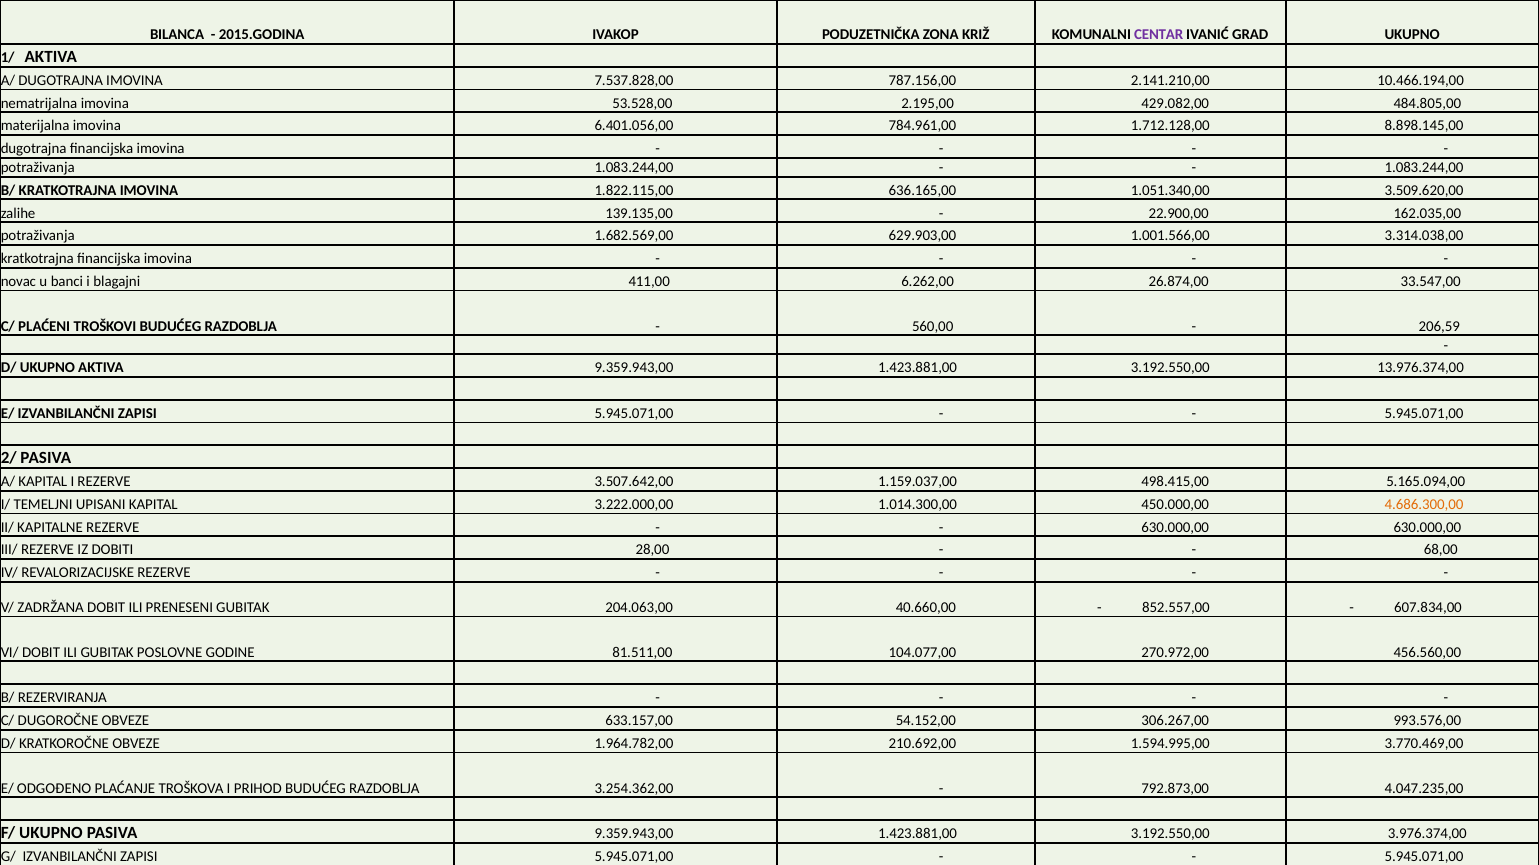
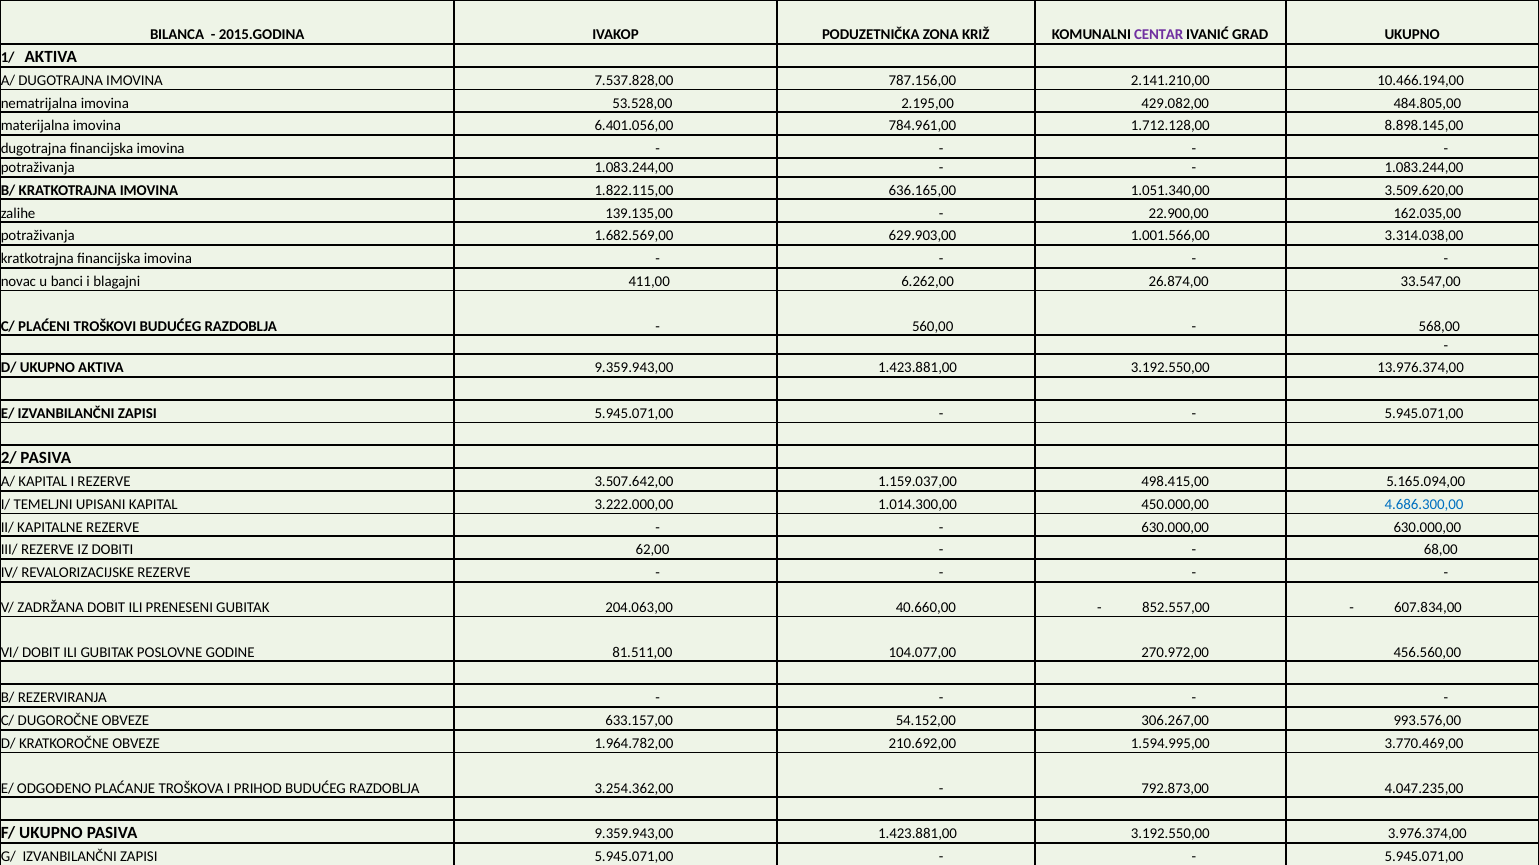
206,59: 206,59 -> 568,00 (1439, 327)
4.686.300,00 colour: orange -> blue (1424, 505)
28,00: 28,00 -> 62,00 (652, 550)
